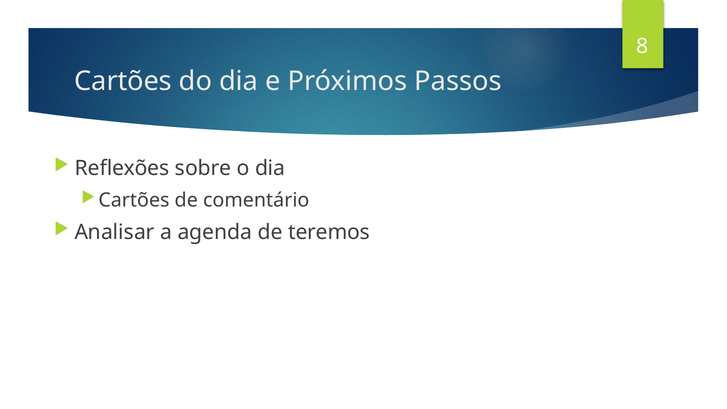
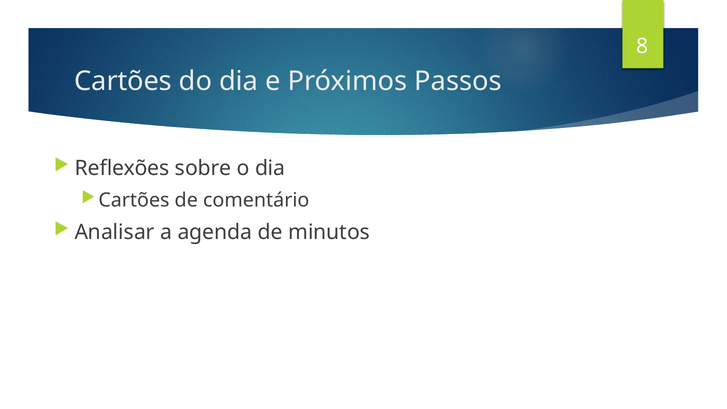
teremos: teremos -> minutos (329, 232)
